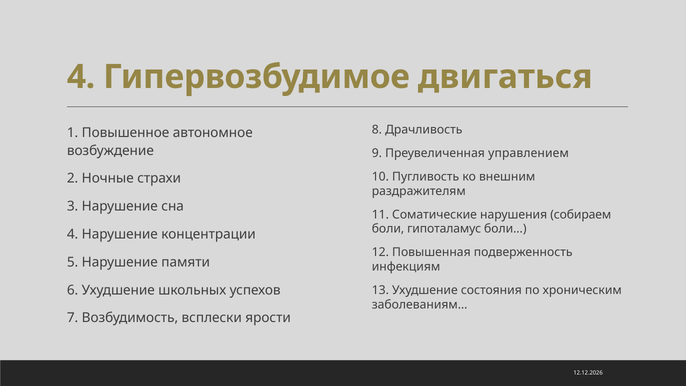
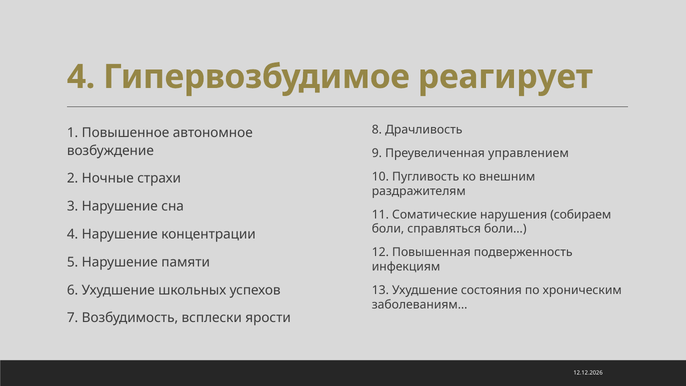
двигаться: двигаться -> реагирует (505, 77)
гипоталамус: гипоталамус -> справляться (444, 229)
